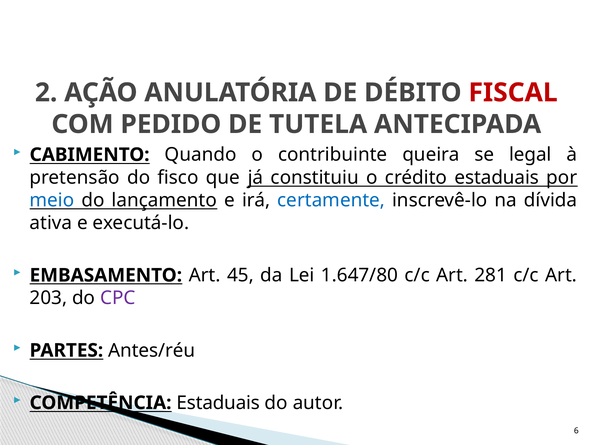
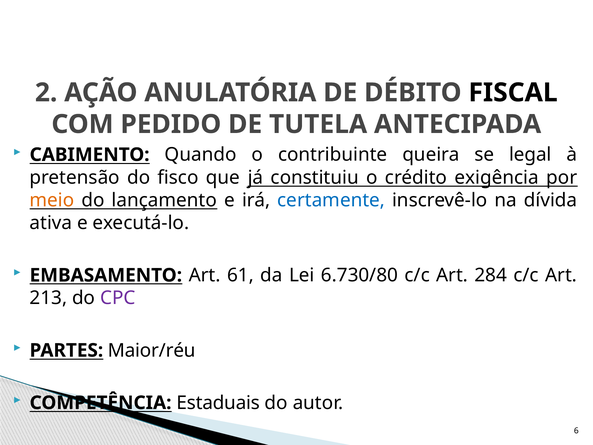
FISCAL colour: red -> black (513, 93)
crédito estaduais: estaduais -> exigência (497, 177)
meio colour: blue -> orange (52, 200)
45: 45 -> 61 (240, 275)
1.647/80: 1.647/80 -> 6.730/80 (359, 275)
281: 281 -> 284 (491, 275)
203: 203 -> 213 (48, 298)
Antes/réu: Antes/réu -> Maior/réu (152, 350)
